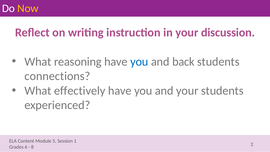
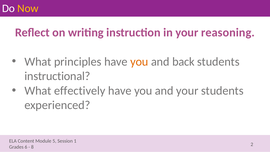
discussion: discussion -> reasoning (228, 33)
reasoning: reasoning -> principles (78, 62)
you colour: blue -> orange (139, 62)
connections: connections -> instructional (57, 76)
